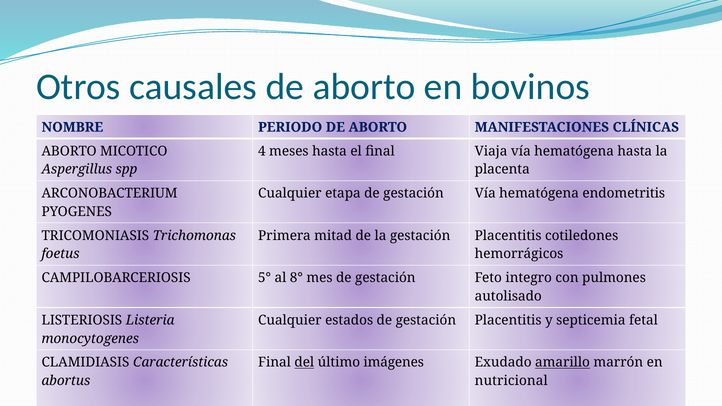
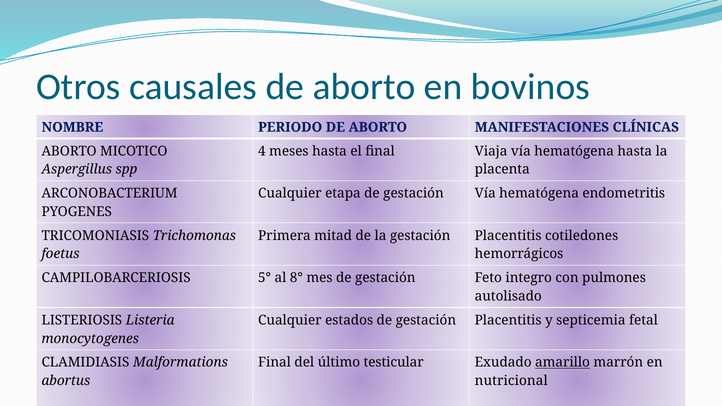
Características: Características -> Malformations (181, 362)
del underline: present -> none (304, 362)
imágenes: imágenes -> testicular (394, 362)
